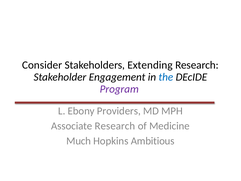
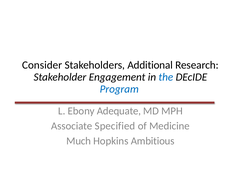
Extending: Extending -> Additional (150, 65)
Program colour: purple -> blue (119, 89)
Providers: Providers -> Adequate (119, 111)
Associate Research: Research -> Specified (115, 126)
